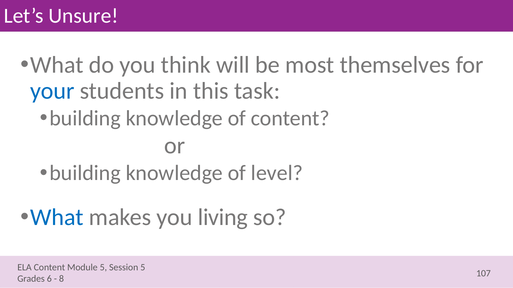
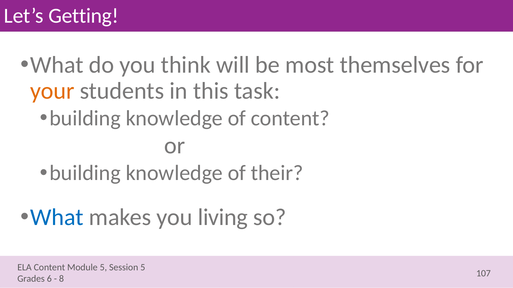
Unsure: Unsure -> Getting (84, 16)
your colour: blue -> orange (52, 91)
level: level -> their (277, 173)
